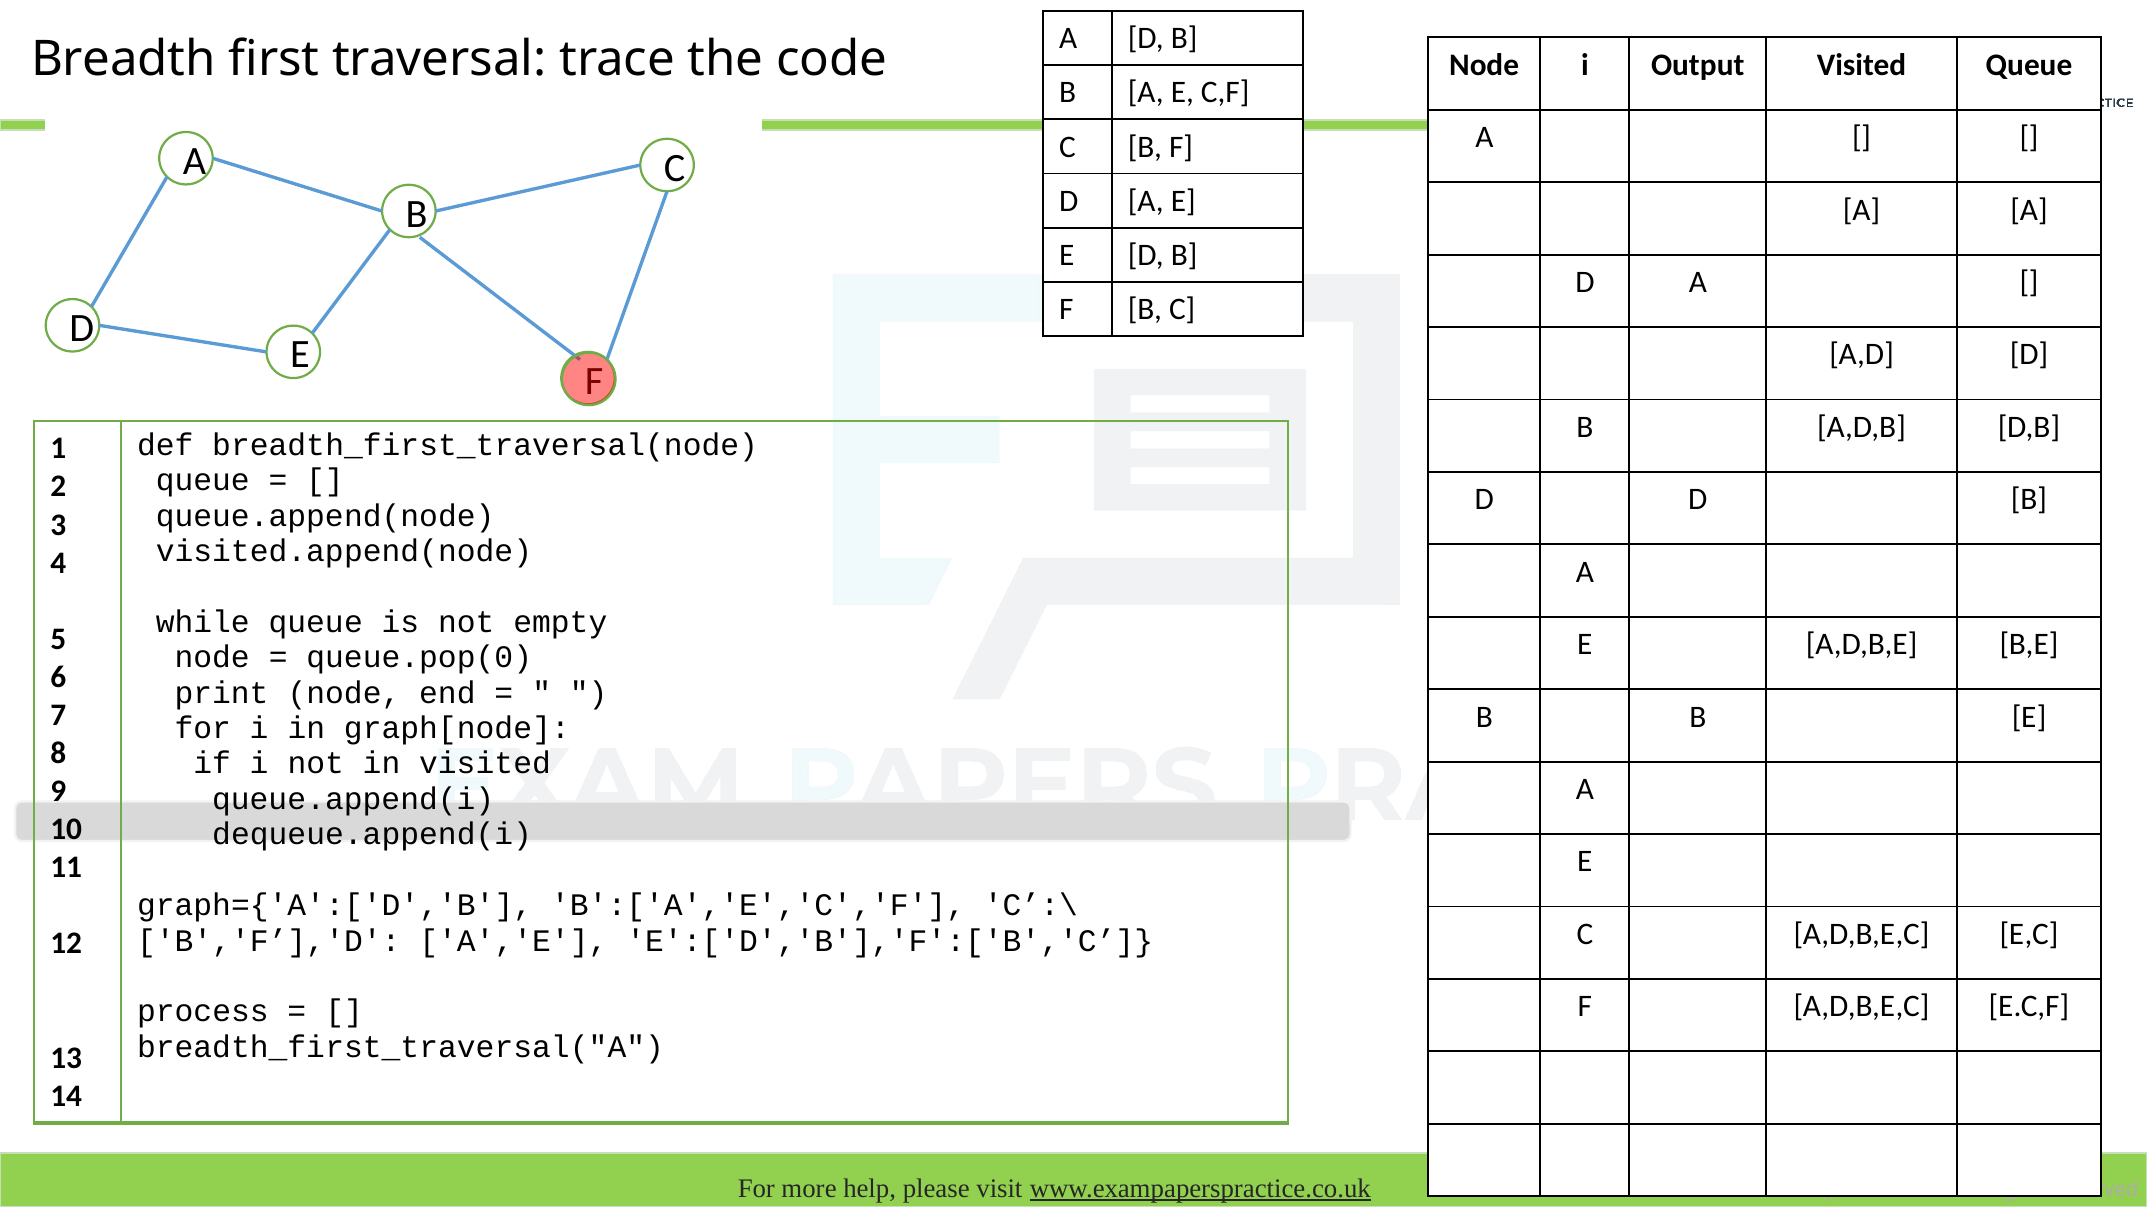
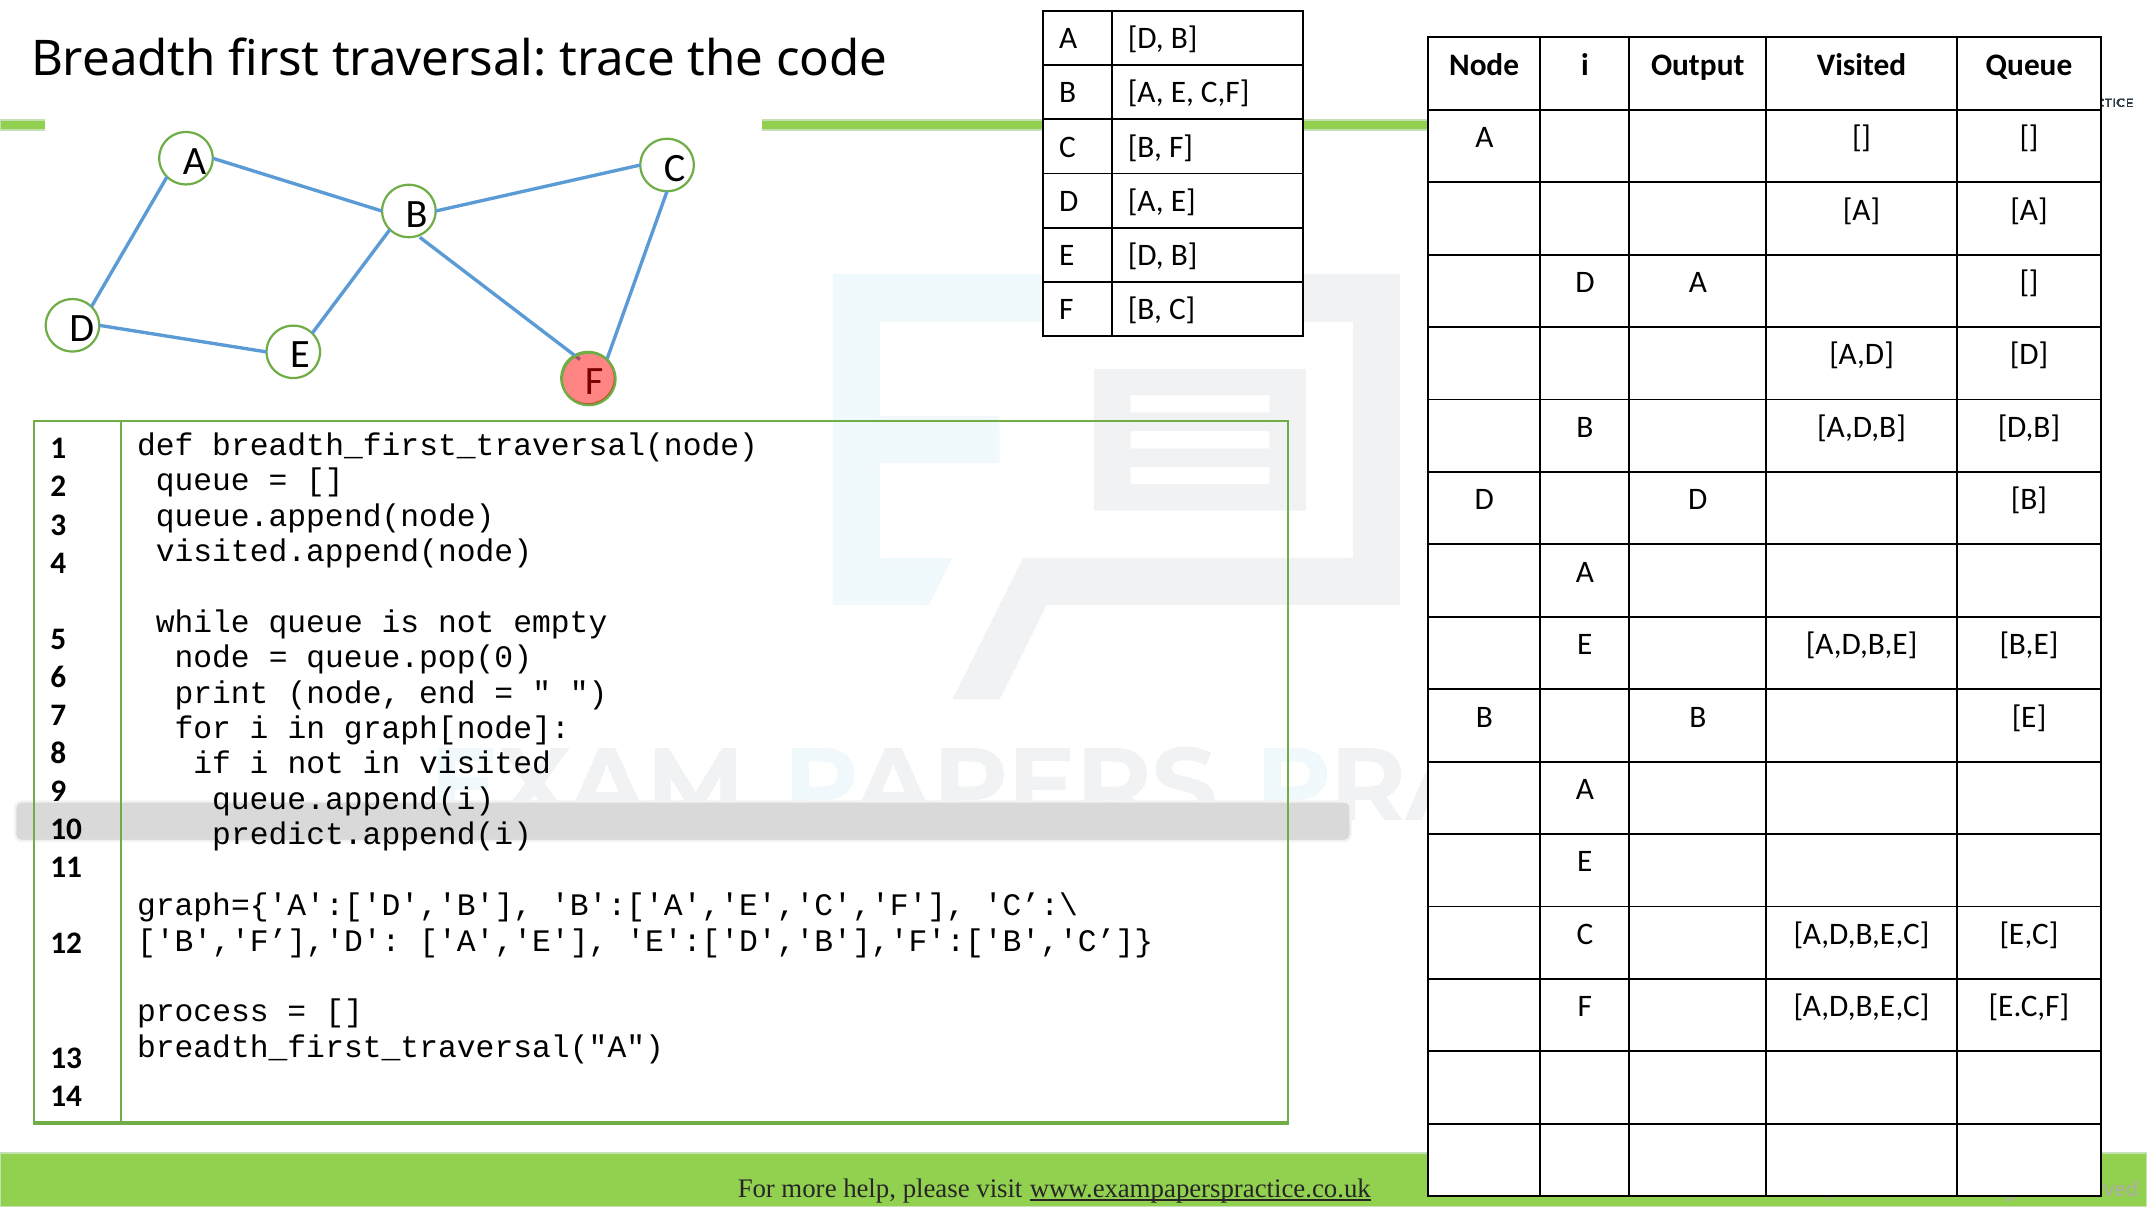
dequeue.append(i: dequeue.append(i -> predict.append(i (372, 835)
